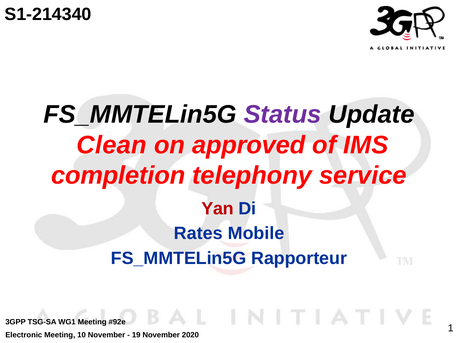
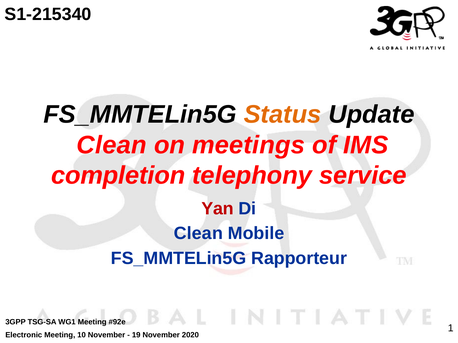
S1-214340: S1-214340 -> S1-215340 (48, 14)
Status colour: purple -> orange (283, 115)
approved: approved -> meetings (249, 145)
Rates: Rates -> Clean (198, 234)
